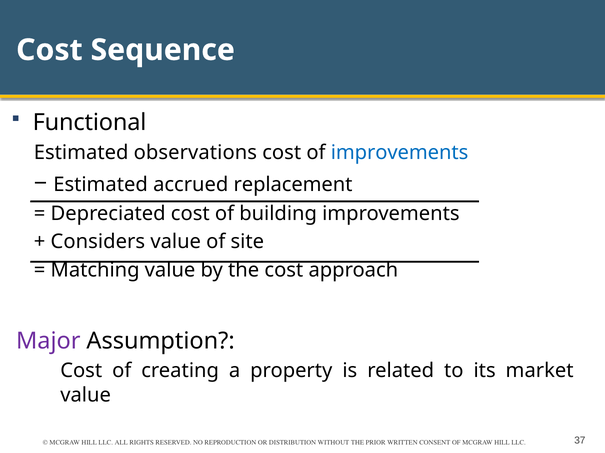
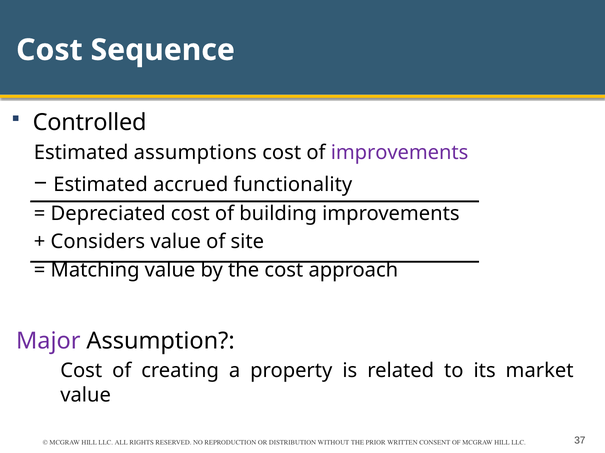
Functional: Functional -> Controlled (90, 123)
observations: observations -> assumptions (195, 153)
improvements colour: blue -> purple (400, 153)
replacement: replacement -> functionality (293, 185)
